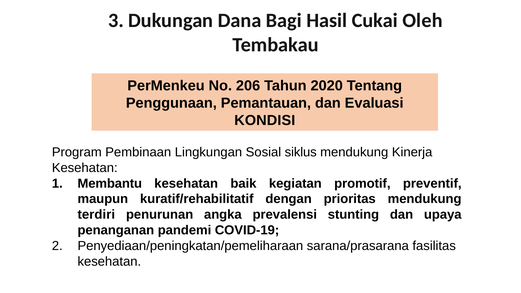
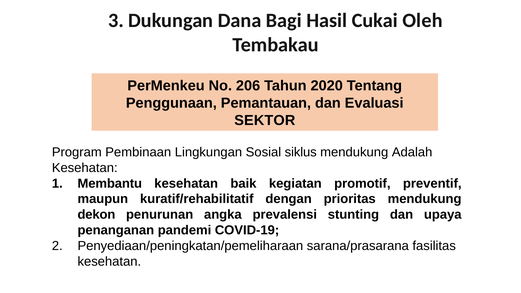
KONDISI: KONDISI -> SEKTOR (265, 120)
Kinerja: Kinerja -> Adalah (412, 152)
terdiri: terdiri -> dekon (96, 215)
